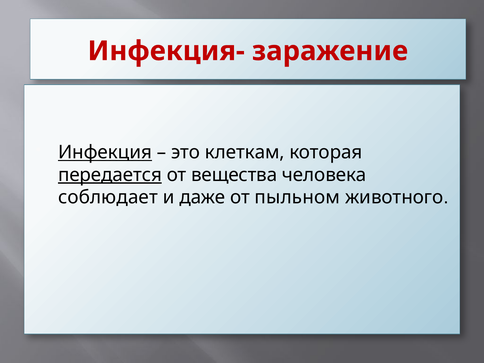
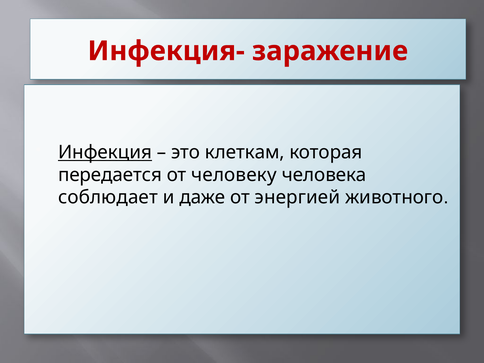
передается underline: present -> none (110, 175)
вещества: вещества -> человеку (234, 175)
пыльном: пыльном -> энергией (297, 197)
